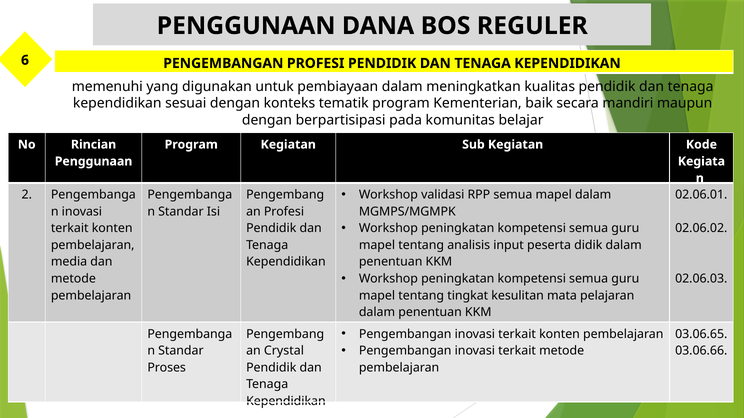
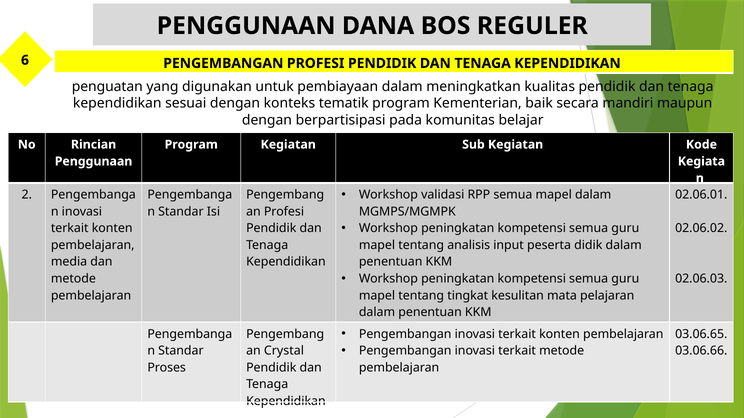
memenuhi: memenuhi -> penguatan (107, 87)
